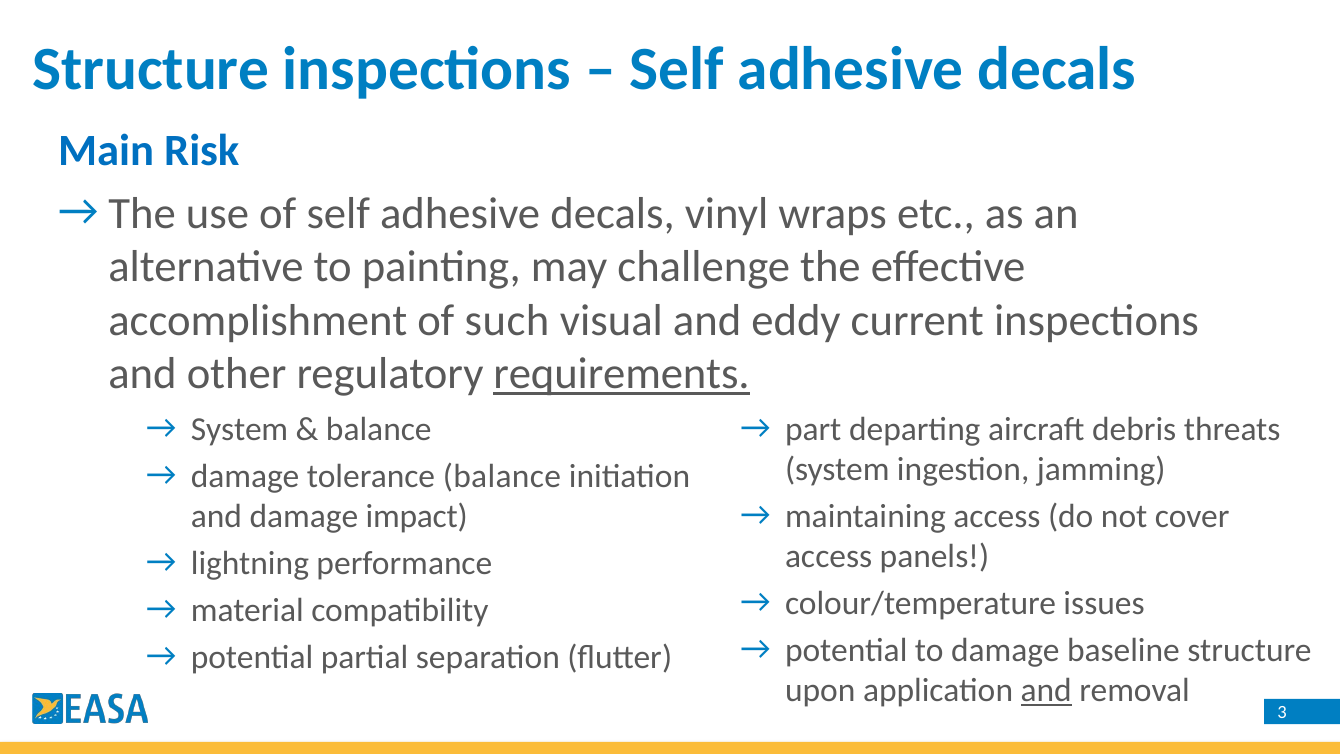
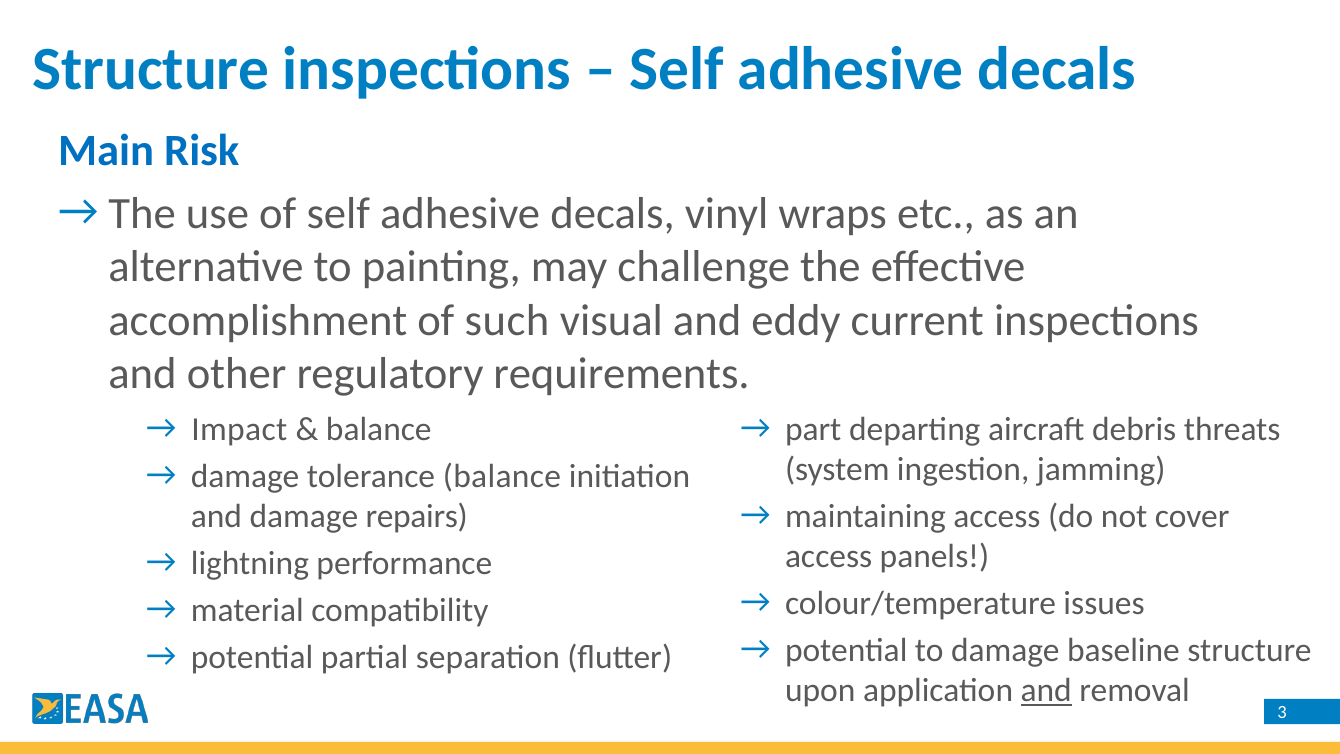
requirements underline: present -> none (622, 374)
System: System -> Impact (239, 430)
impact: impact -> repairs (417, 517)
